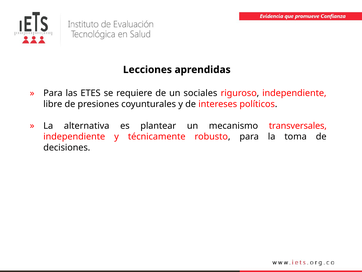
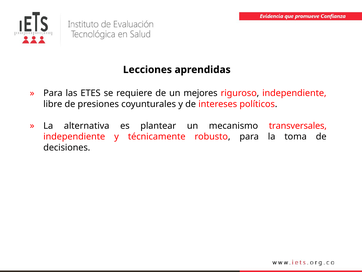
sociales: sociales -> mejores (201, 93)
